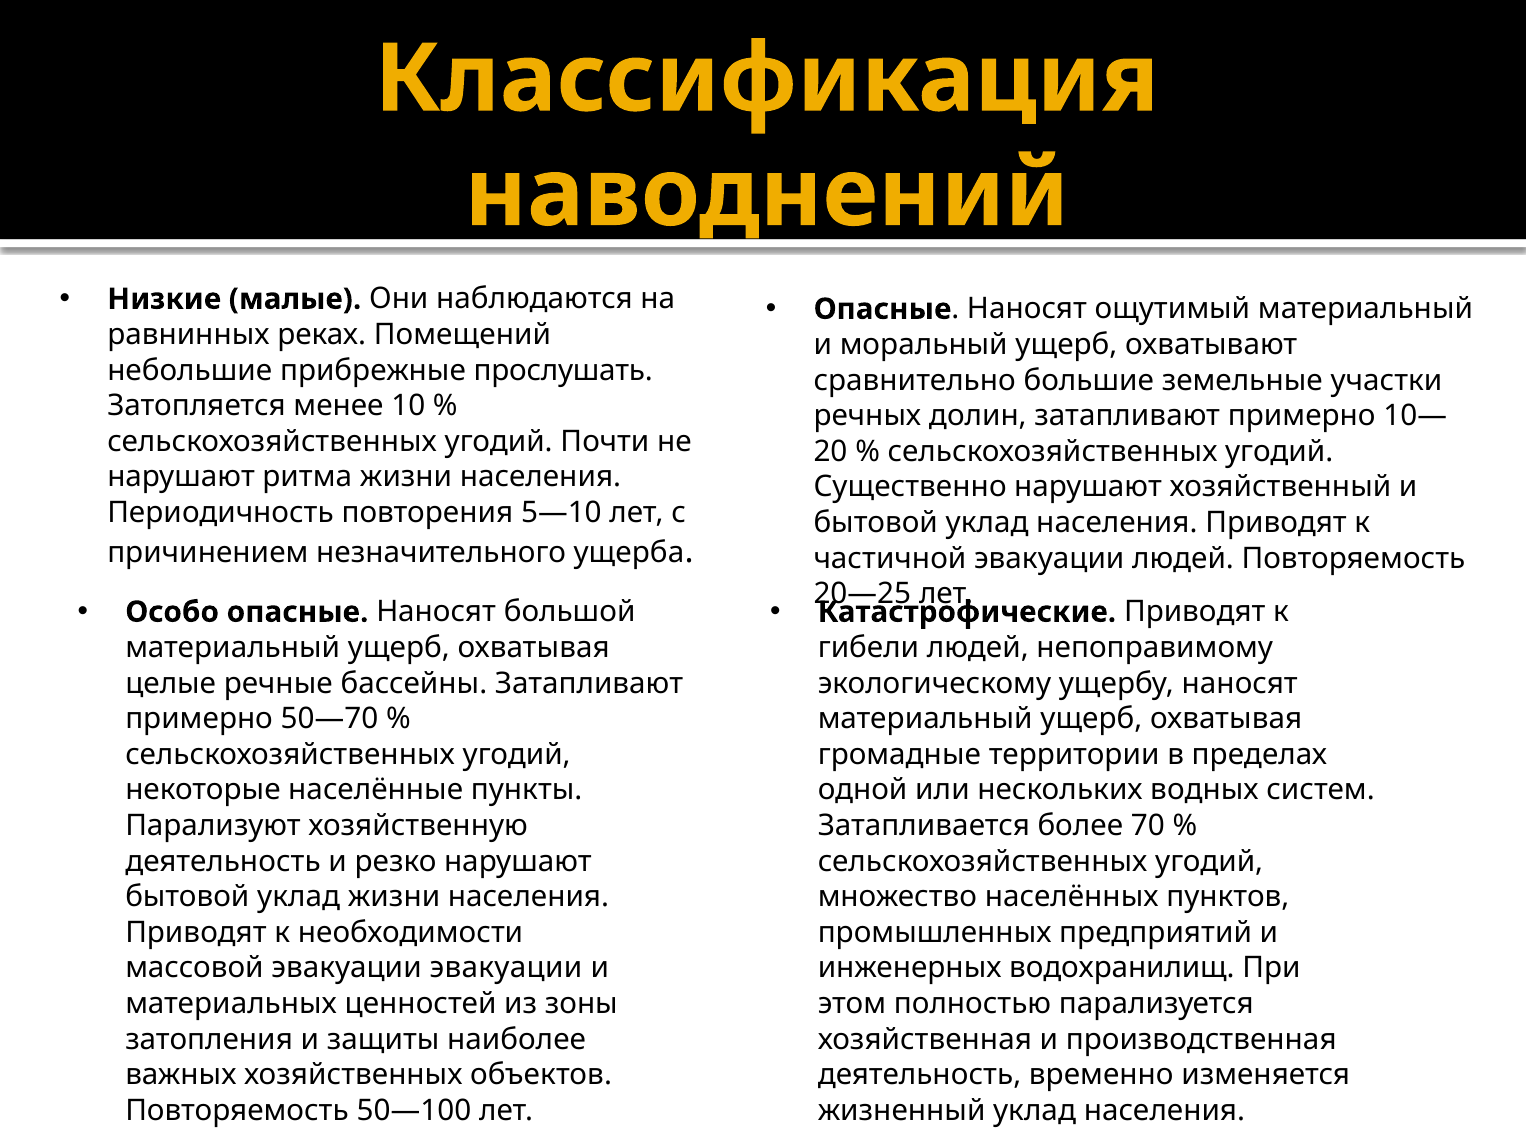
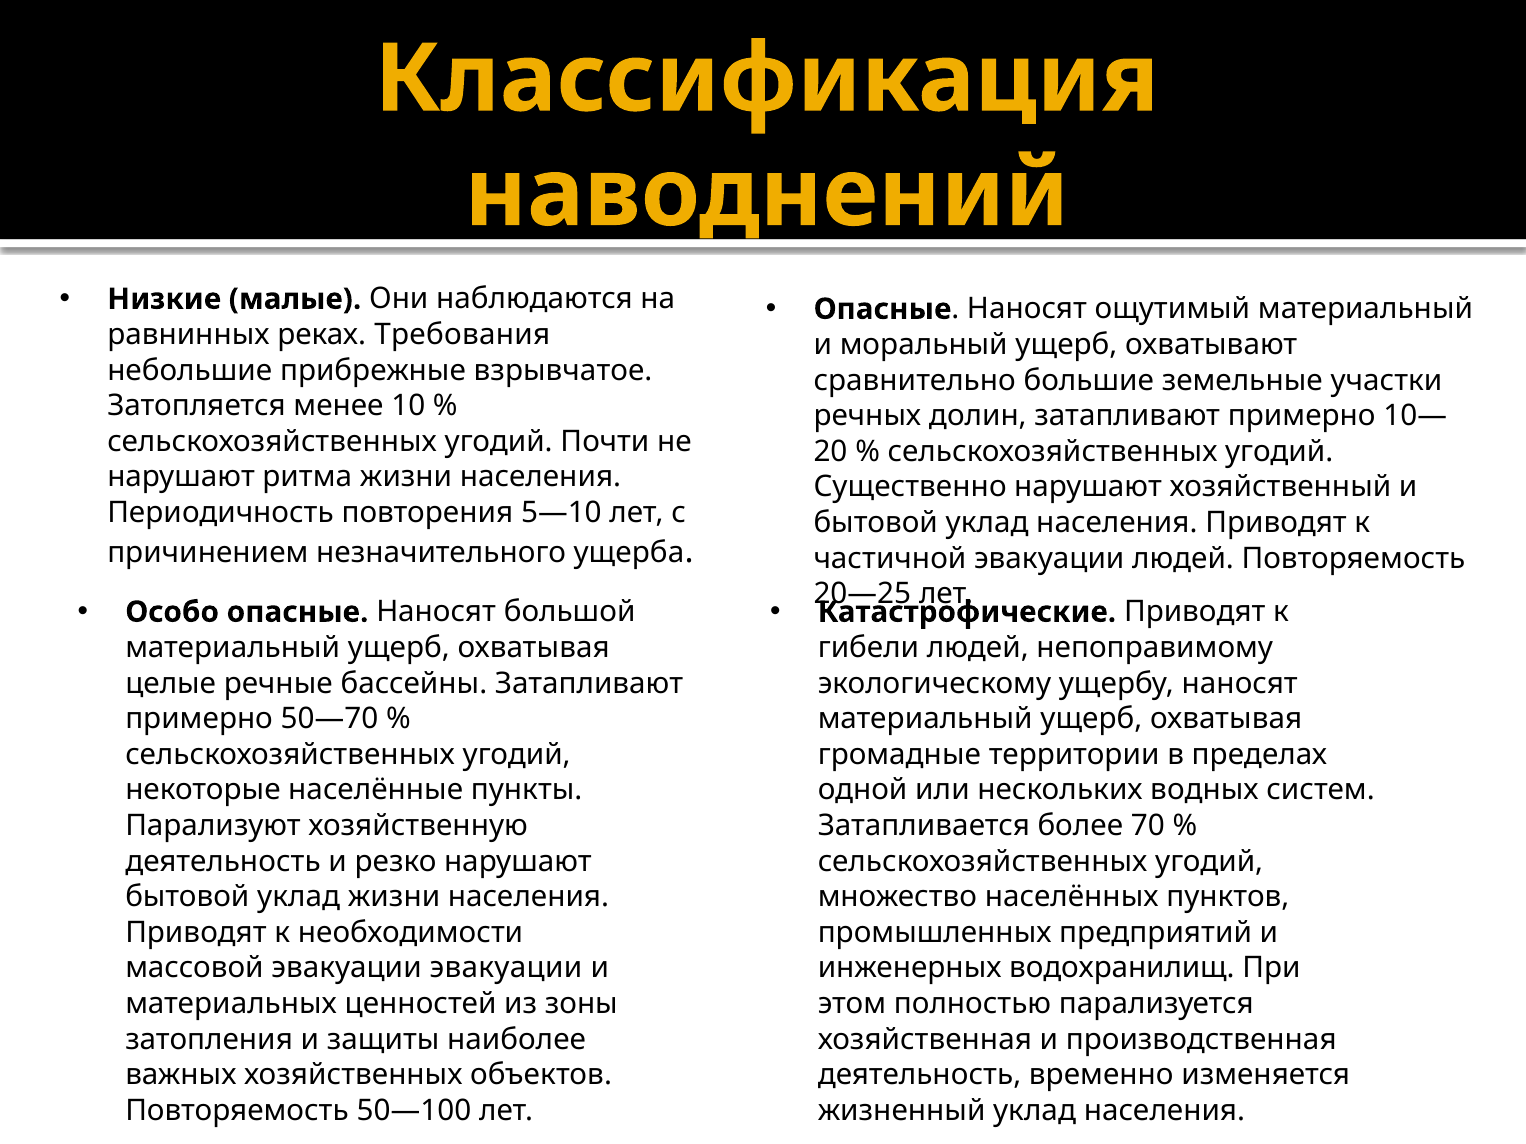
Помещений: Помещений -> Требования (462, 335)
прослушать: прослушать -> взрывчатое (563, 370)
